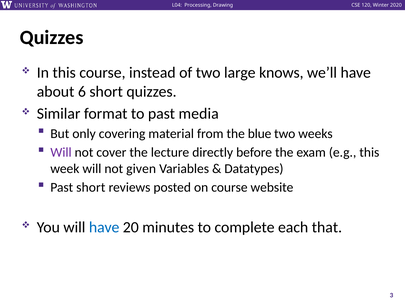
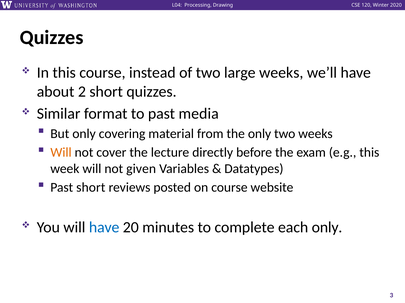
large knows: knows -> weeks (281, 73)
6: 6 -> 2 (82, 92)
the blue: blue -> only (260, 134)
Will colour: purple -> orange (61, 153)
each that: that -> only (327, 228)
